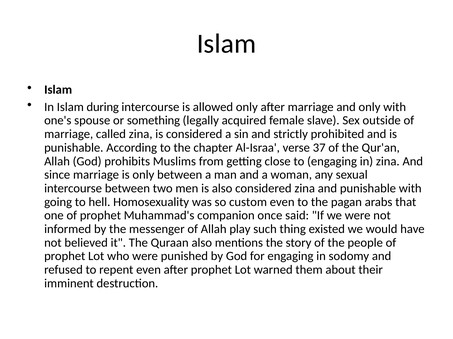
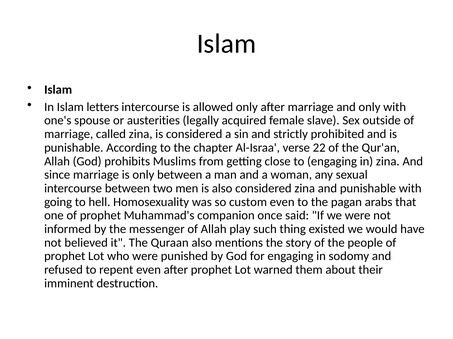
during: during -> letters (103, 107)
something: something -> austerities (153, 121)
37: 37 -> 22 (319, 148)
